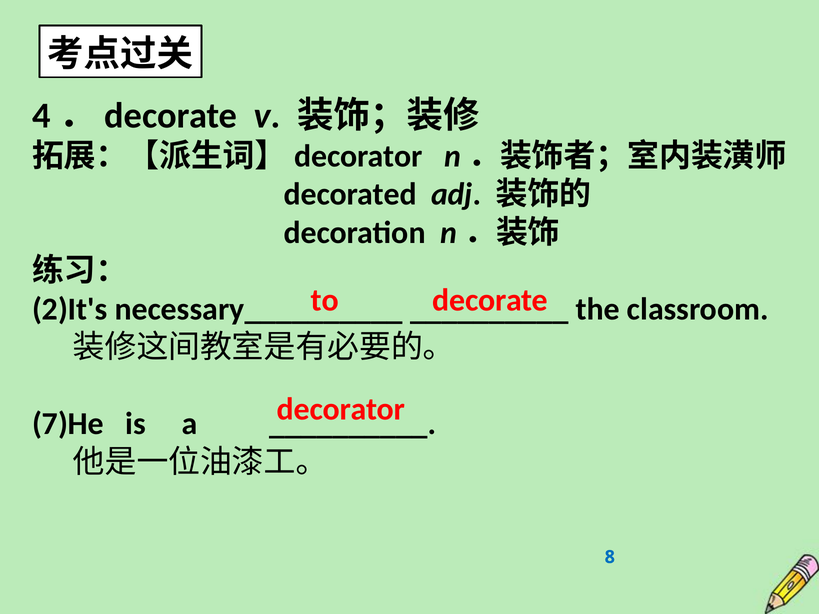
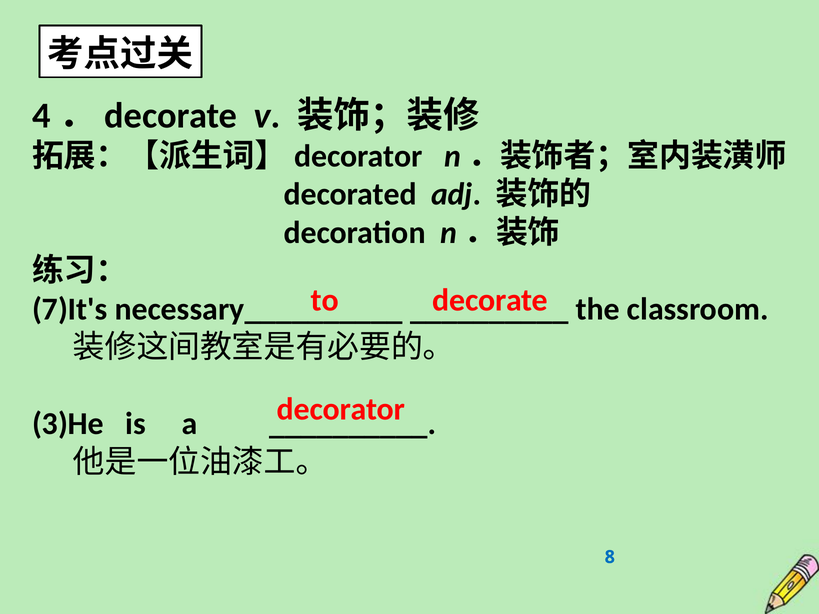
2)It's: 2)It's -> 7)It's (70, 309)
7)He: 7)He -> 3)He (68, 424)
